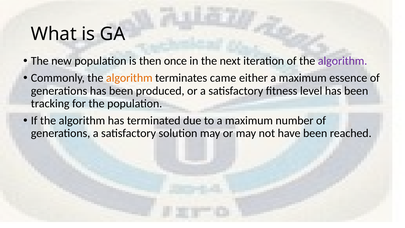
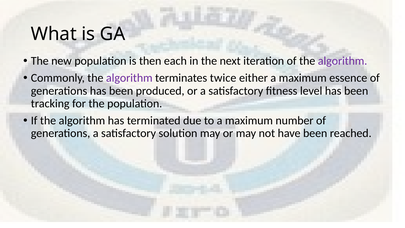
once: once -> each (175, 61)
algorithm colour: orange -> purple (129, 78)
came: came -> twice (223, 78)
